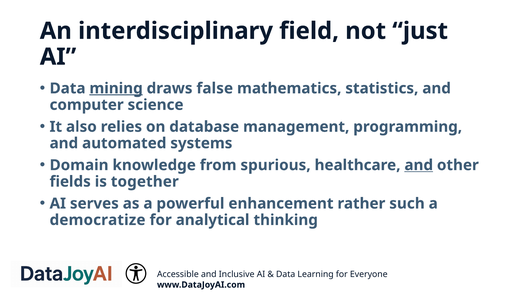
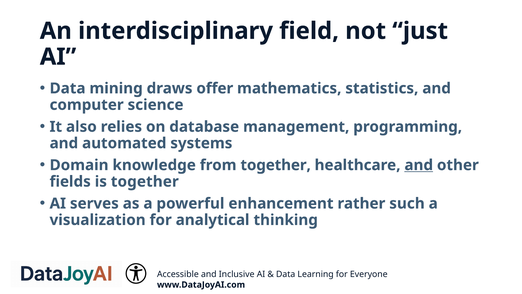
mining underline: present -> none (116, 88)
false: false -> offer (215, 88)
from spurious: spurious -> together (276, 165)
democratize: democratize -> visualization (98, 220)
